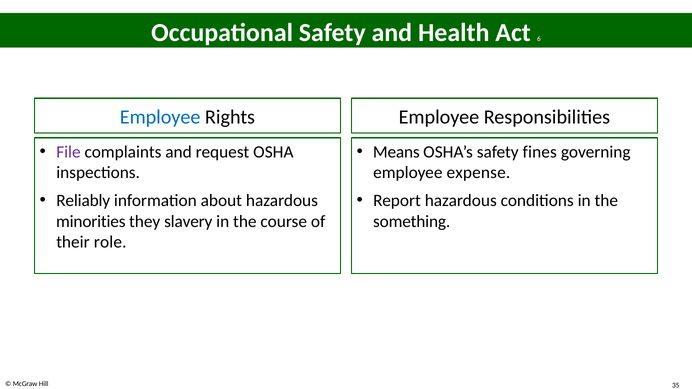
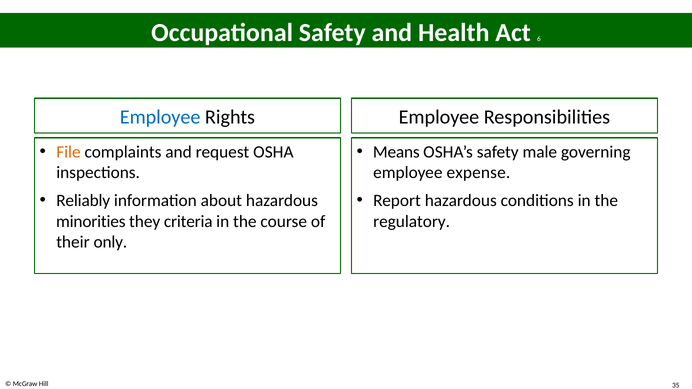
File colour: purple -> orange (68, 152)
fines: fines -> male (540, 152)
slavery: slavery -> criteria (188, 222)
something: something -> regulatory (412, 222)
role: role -> only (110, 242)
